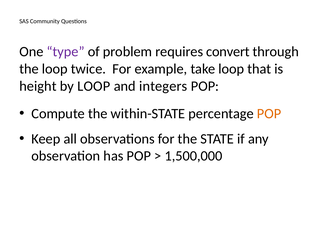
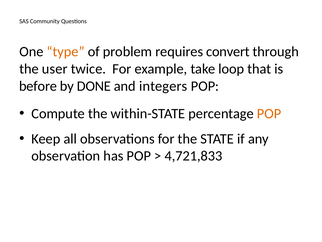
type colour: purple -> orange (66, 51)
the loop: loop -> user (55, 69)
height: height -> before (38, 86)
by LOOP: LOOP -> DONE (94, 86)
1,500,000: 1,500,000 -> 4,721,833 (193, 156)
